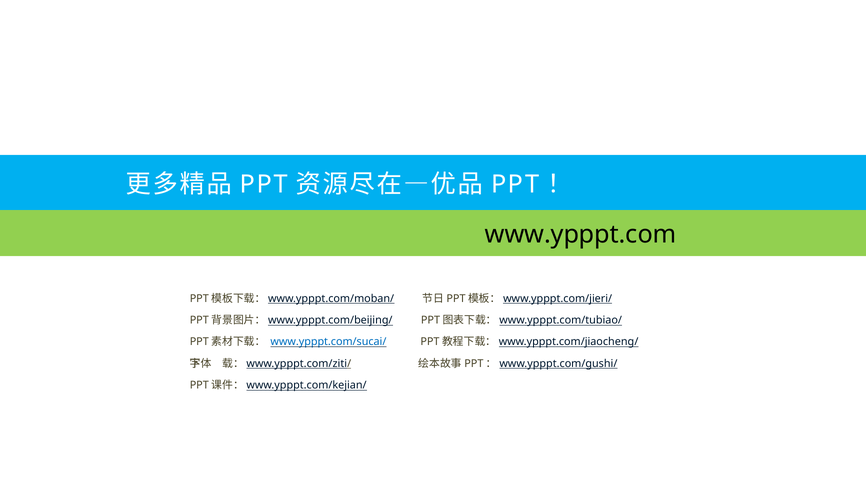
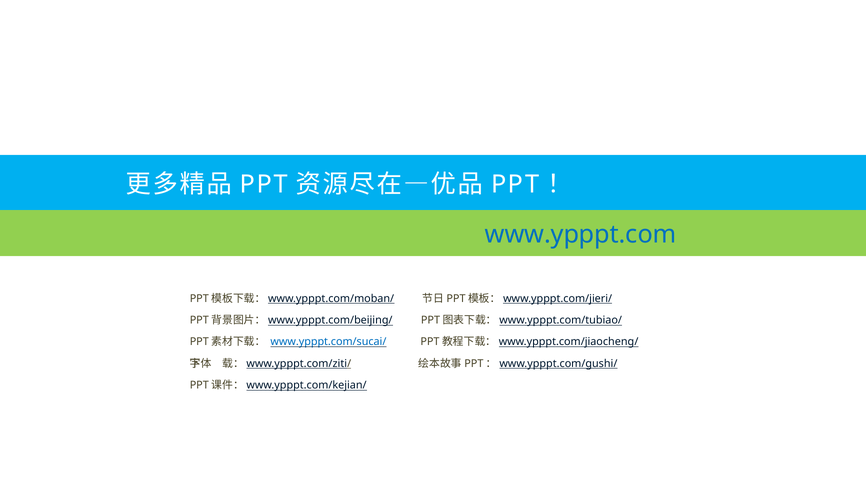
www.ypppt.com colour: black -> blue (581, 235)
